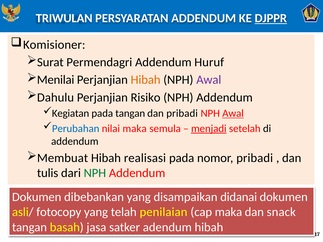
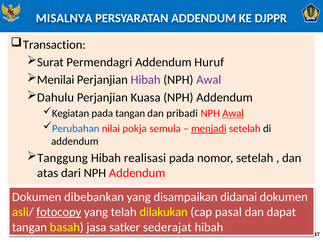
TRIWULAN: TRIWULAN -> MISALNYA (64, 18)
DJPPR underline: present -> none (271, 18)
Komisioner: Komisioner -> Transaction (54, 45)
Hibah colour: orange -> purple (146, 80)
Risiko: Risiko -> Kuasa (146, 97)
nilai maka: maka -> pokja (135, 129)
Membuat: Membuat -> Tanggung (63, 158)
nomor pribadi: pribadi -> setelah (255, 158)
tulis: tulis -> atas (48, 173)
NPH colour: green -> black (95, 173)
fotocopy underline: none -> present (59, 212)
penilaian: penilaian -> dilakukan (164, 212)
cap maka: maka -> pasal (228, 212)
snack: snack -> dapat (281, 212)
adendum: adendum -> sederajat (167, 227)
